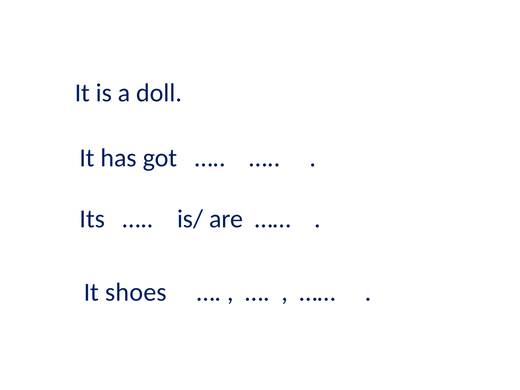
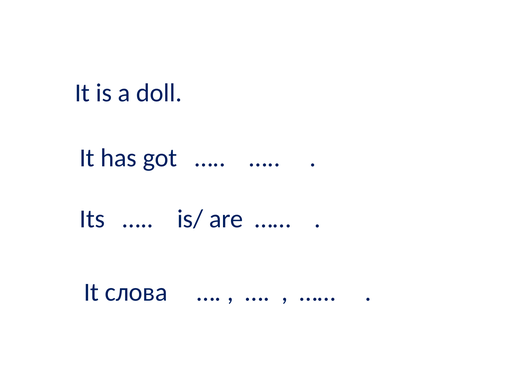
shoes: shoes -> слова (136, 292)
